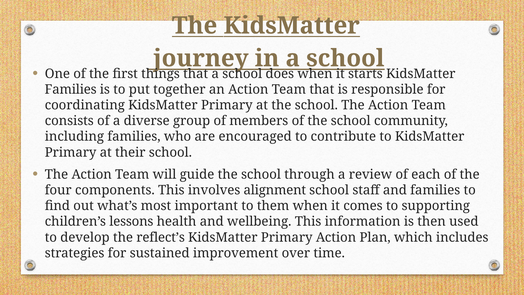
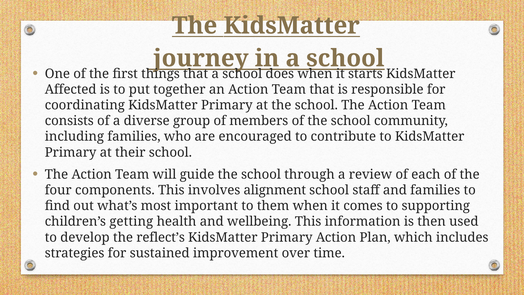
Families: Families -> Affected (71, 89)
lessons: lessons -> getting (131, 221)
